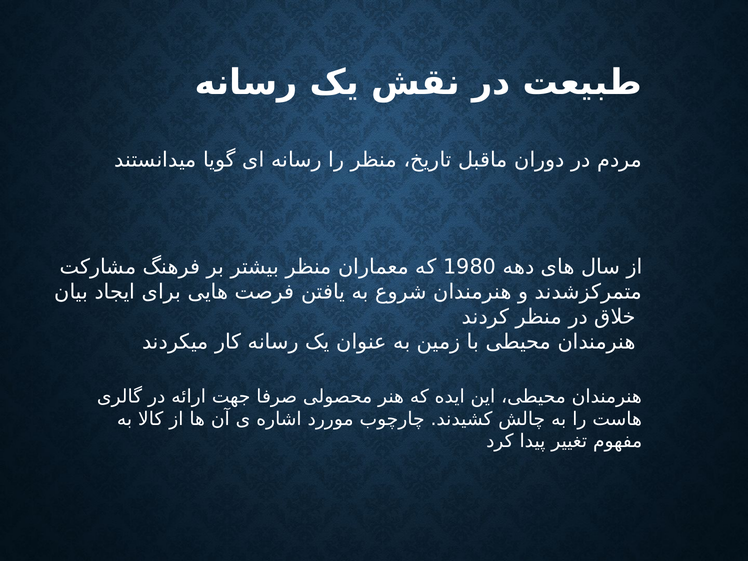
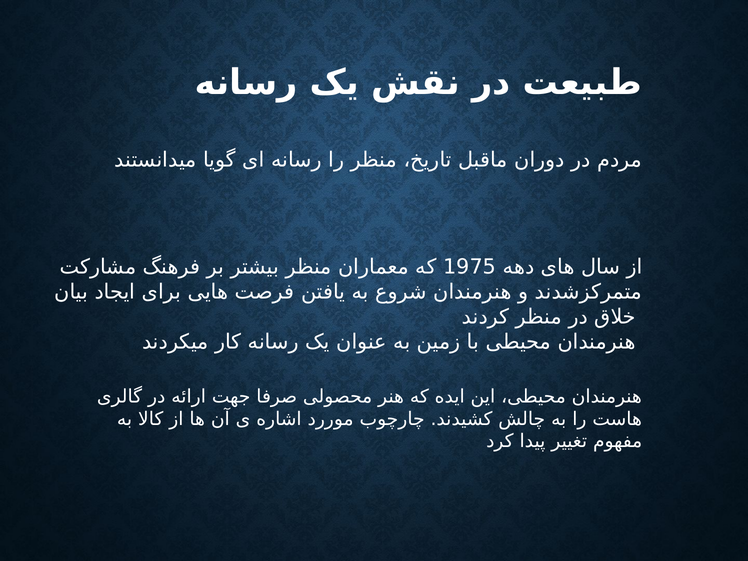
1980: 1980 -> 1975 (470, 267)
